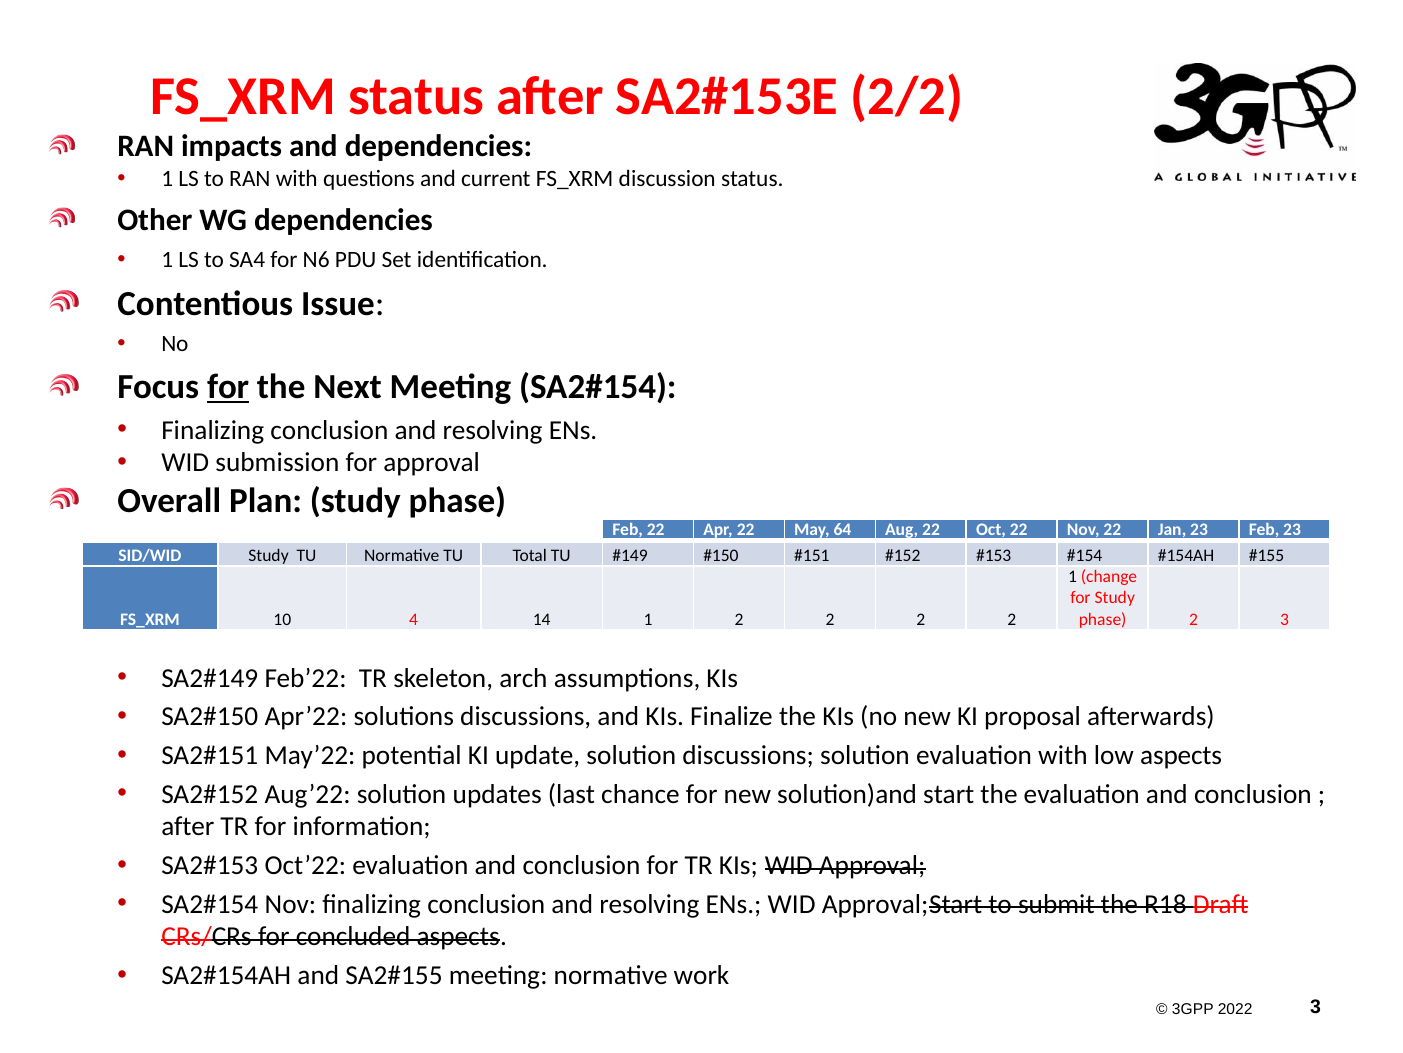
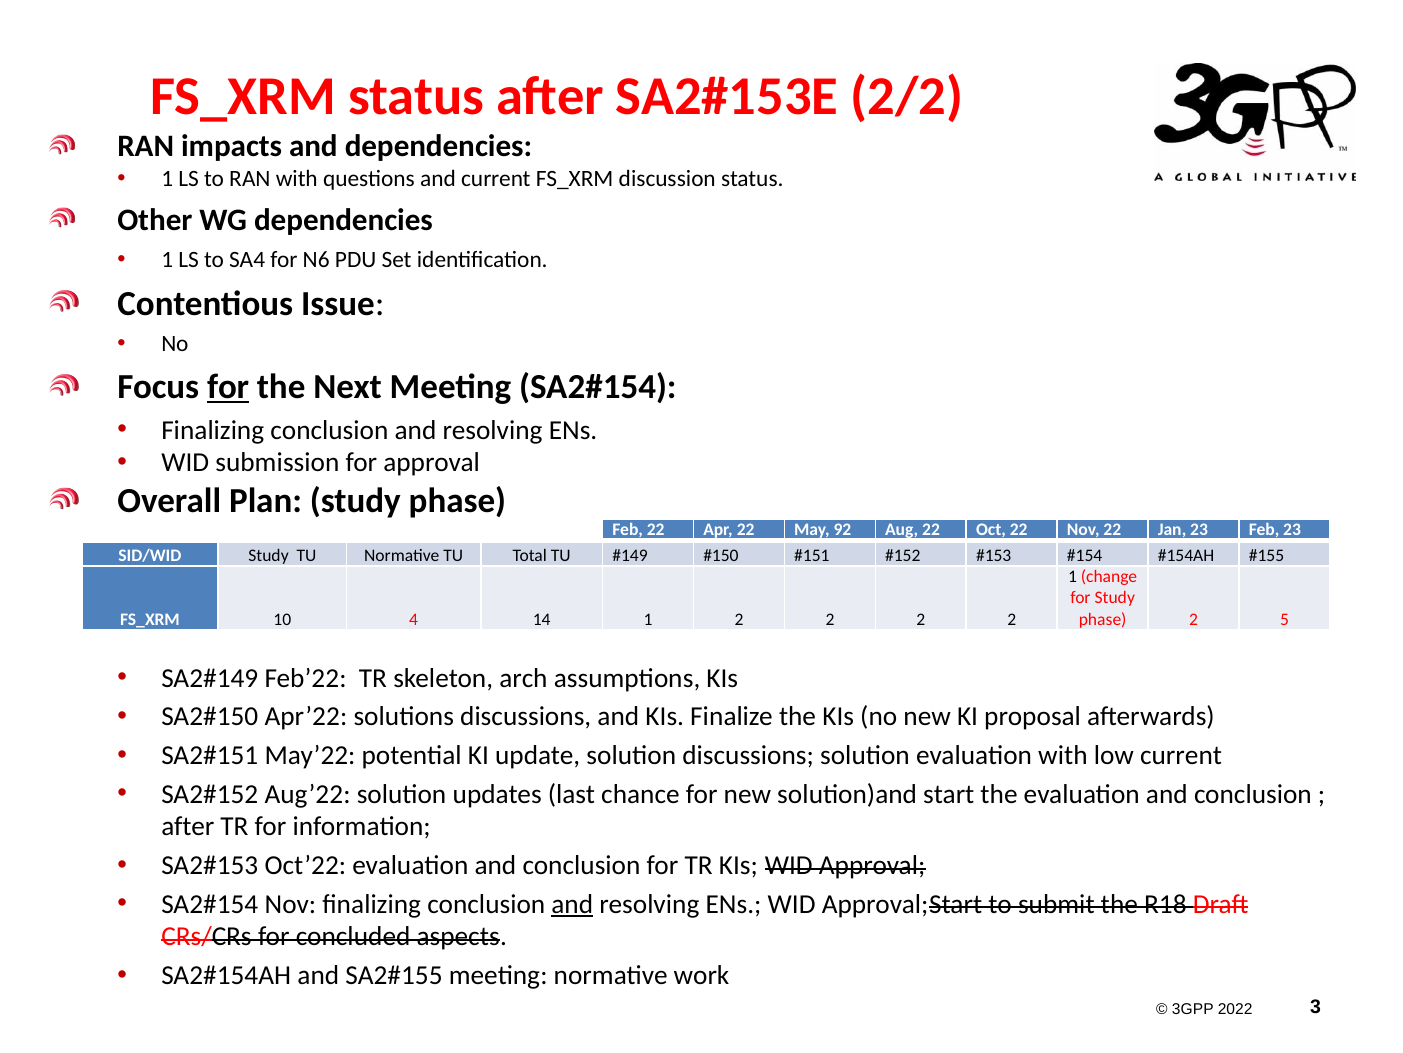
64: 64 -> 92 (842, 529)
2 3: 3 -> 5 (1285, 619)
low aspects: aspects -> current (1181, 755)
and underline: none -> present (572, 903)
